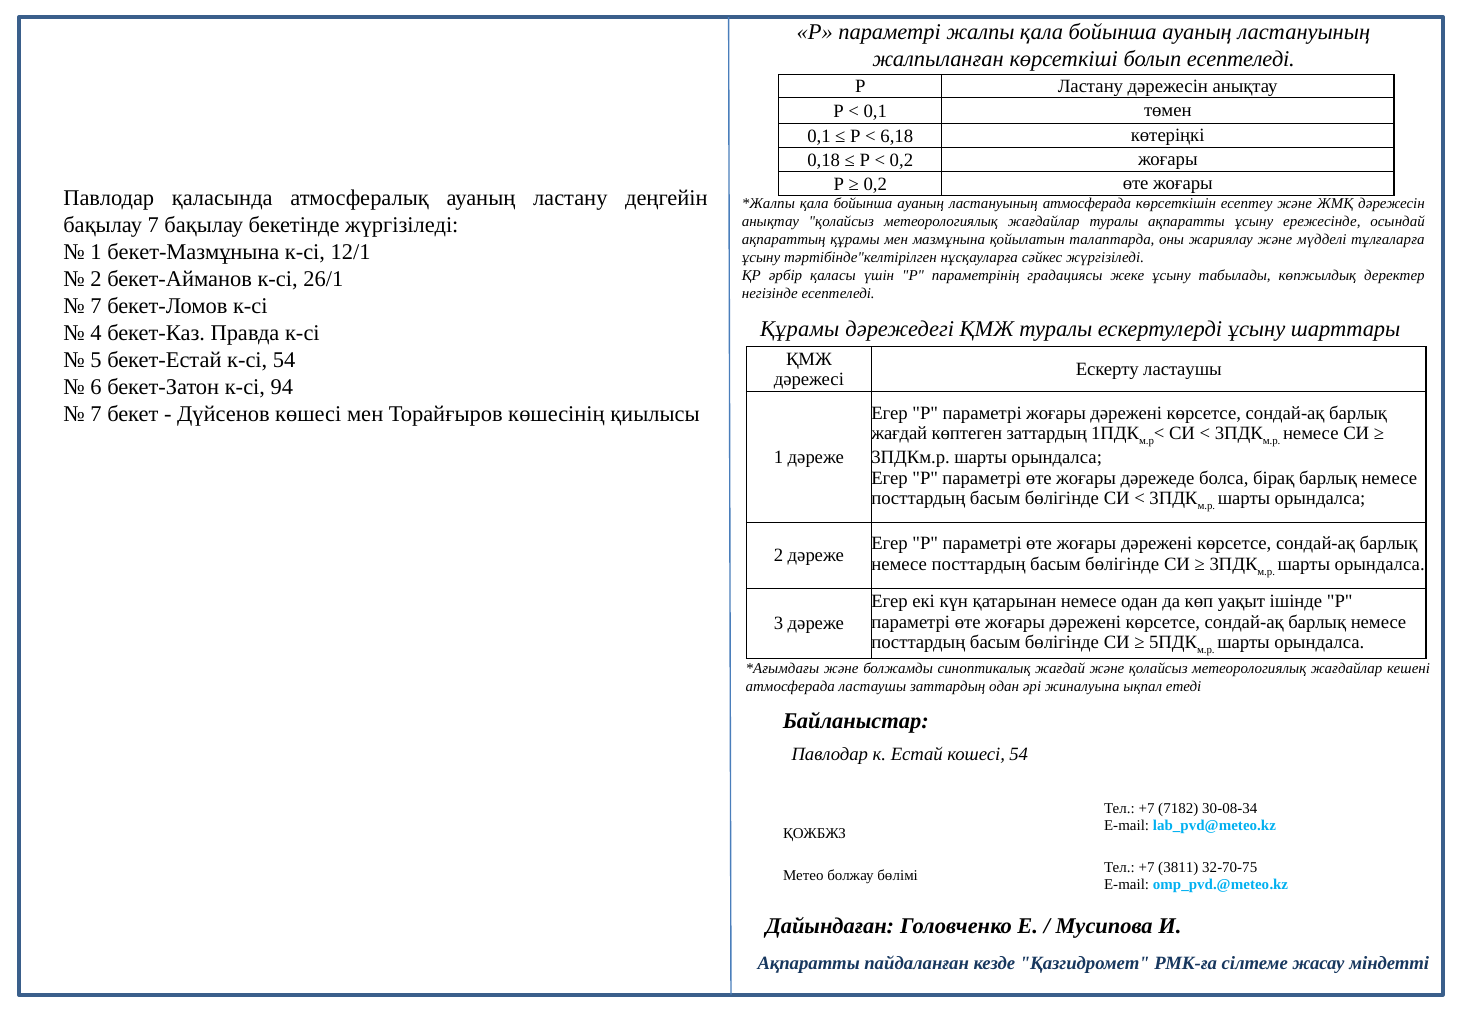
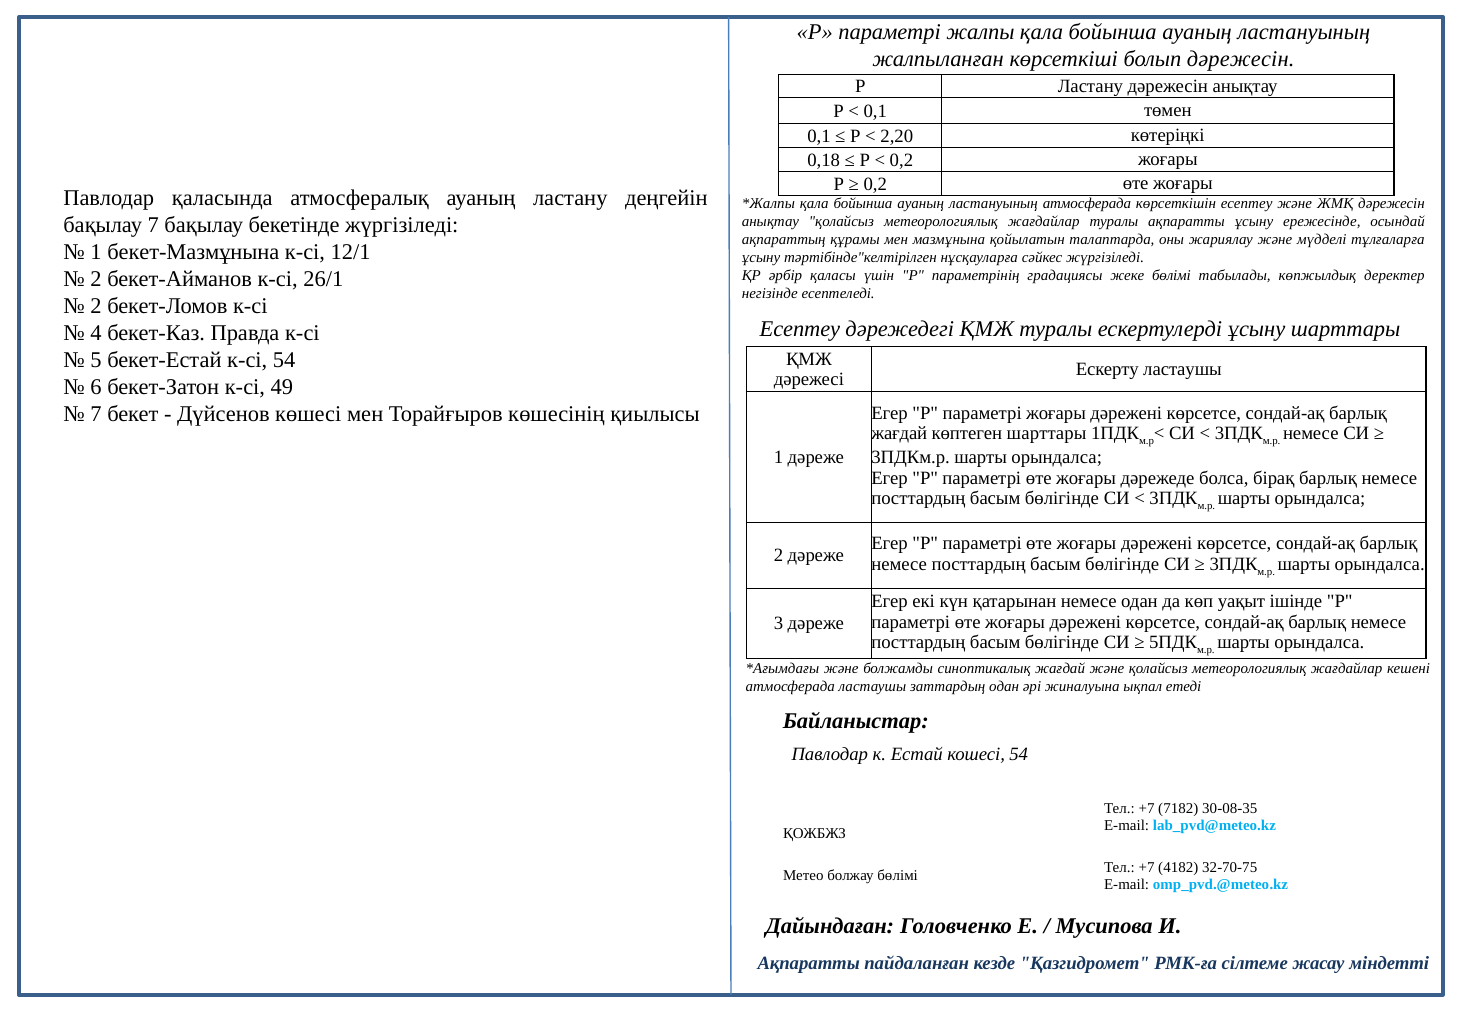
болып есептеледі: есептеледі -> дәрежесін (1241, 59)
6,18: 6,18 -> 2,20 (897, 136)
жеке ұсыну: ұсыну -> бөлімі (1171, 275)
7: 7 -> 2 (96, 306)
Құрамы: Құрамы -> Есептеу (800, 329)
94: 94 -> 49 (282, 387)
көптеген заттардың: заттардың -> шарттары (1047, 434)
30-08-34: 30-08-34 -> 30-08-35 (1230, 809)
3811: 3811 -> 4182 (1178, 868)
